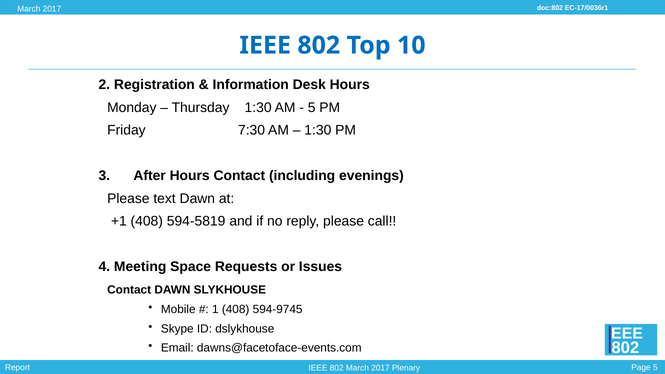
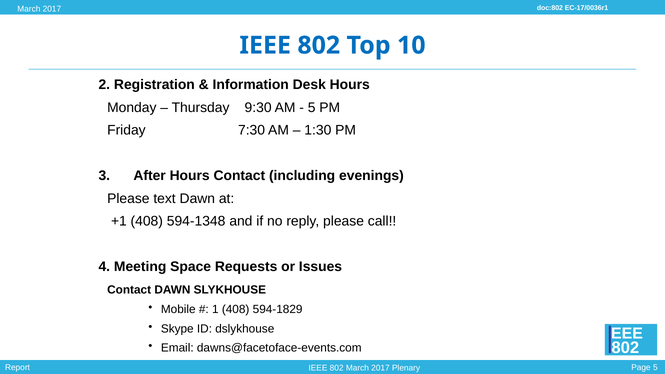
Thursday 1:30: 1:30 -> 9:30 (258, 108)
594-5819: 594-5819 -> 594-1348 (196, 221)
594-9745: 594-9745 -> 594-1829 (278, 310)
